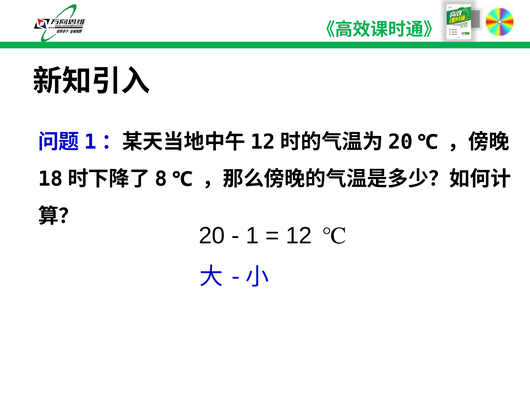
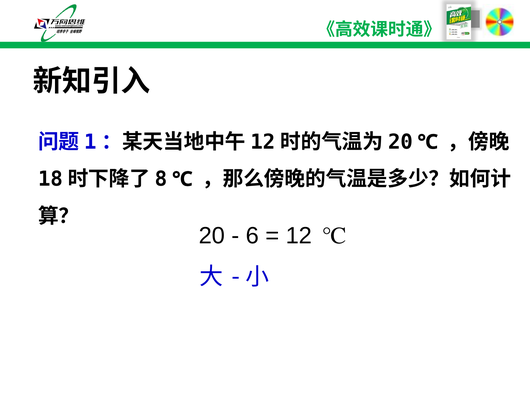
1: 1 -> 6 (252, 235)
